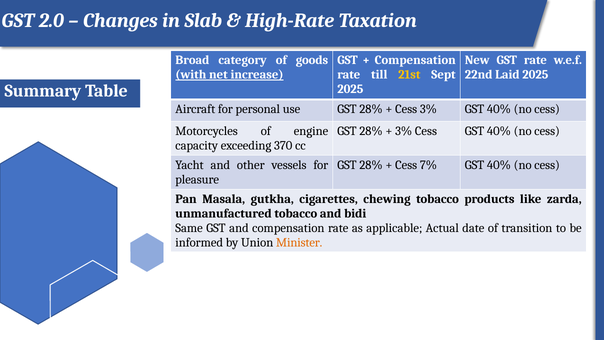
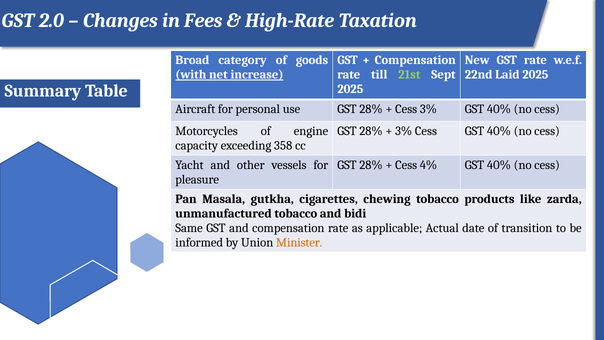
Slab: Slab -> Fees (203, 21)
21st colour: yellow -> light green (409, 75)
370: 370 -> 358 (283, 145)
7%: 7% -> 4% (428, 165)
